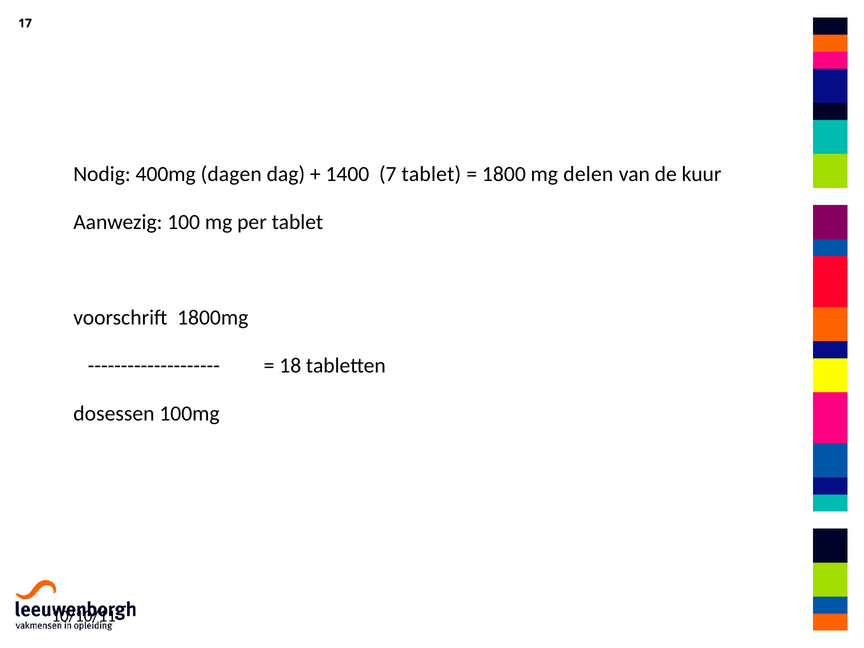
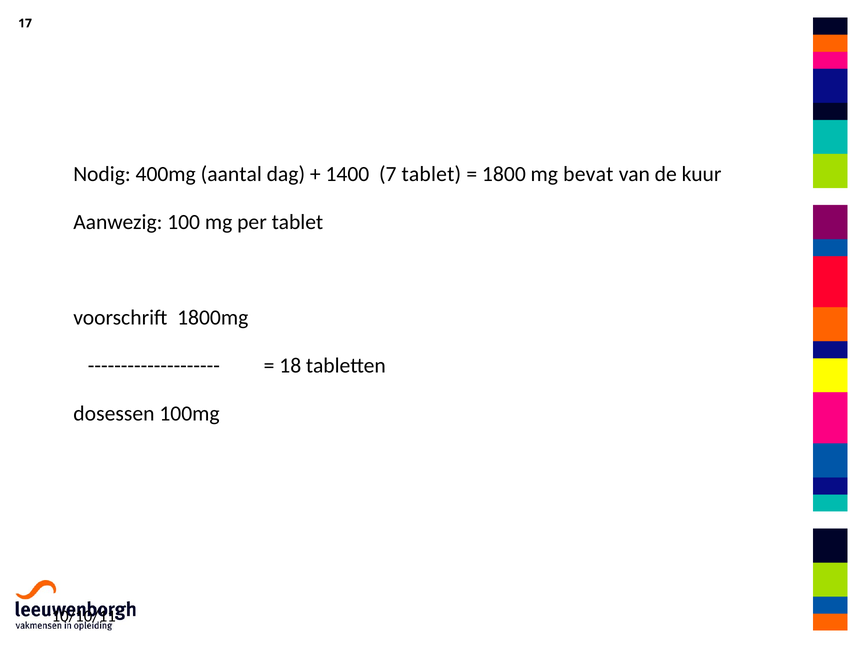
dagen: dagen -> aantal (231, 174)
delen: delen -> bevat (588, 174)
